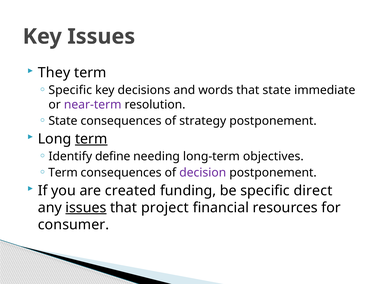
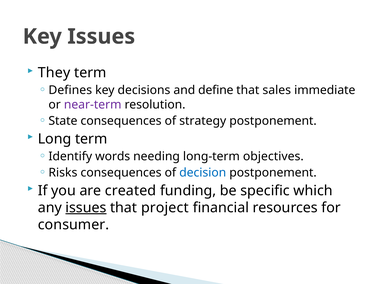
Specific: Specific -> Defines (70, 90)
words: words -> define (216, 90)
that state: state -> sales (277, 90)
term underline: present -> none (91, 139)
define: define -> words (113, 156)
Term: Term -> Risks (63, 173)
decision colour: purple -> blue (203, 173)
direct: direct -> which (313, 191)
